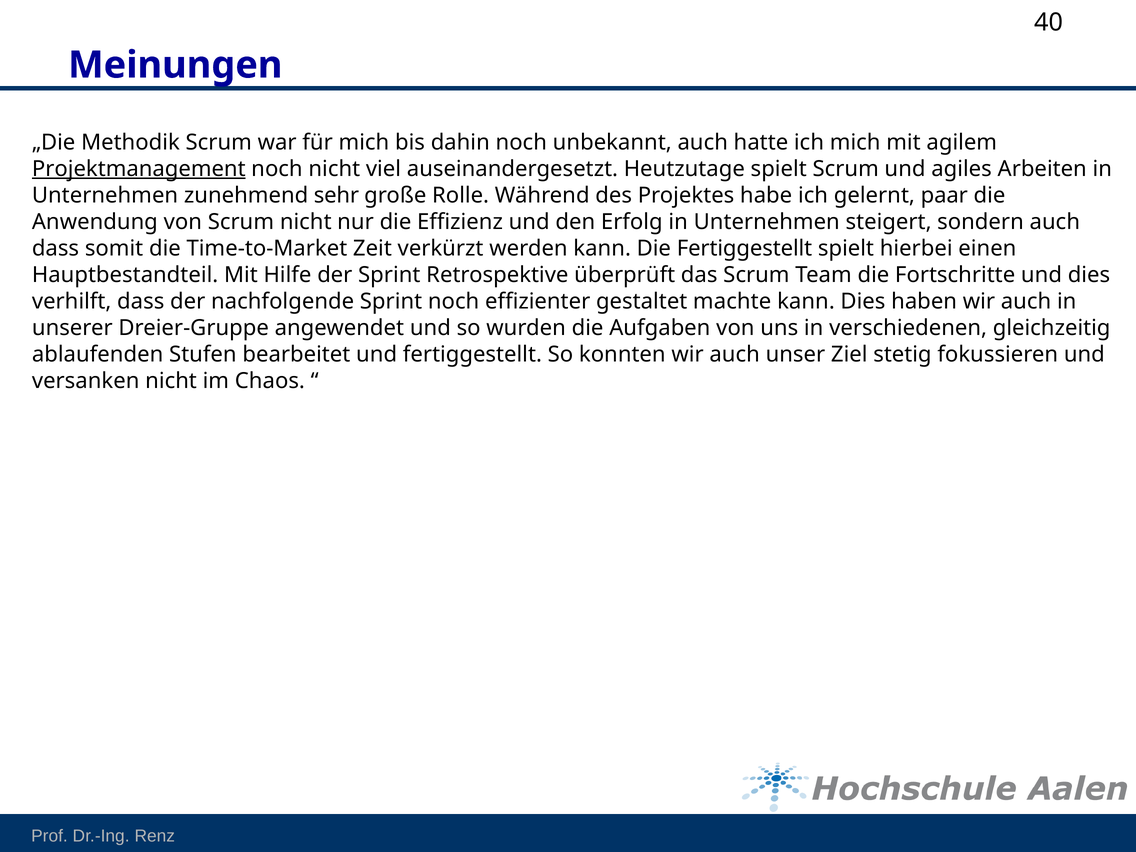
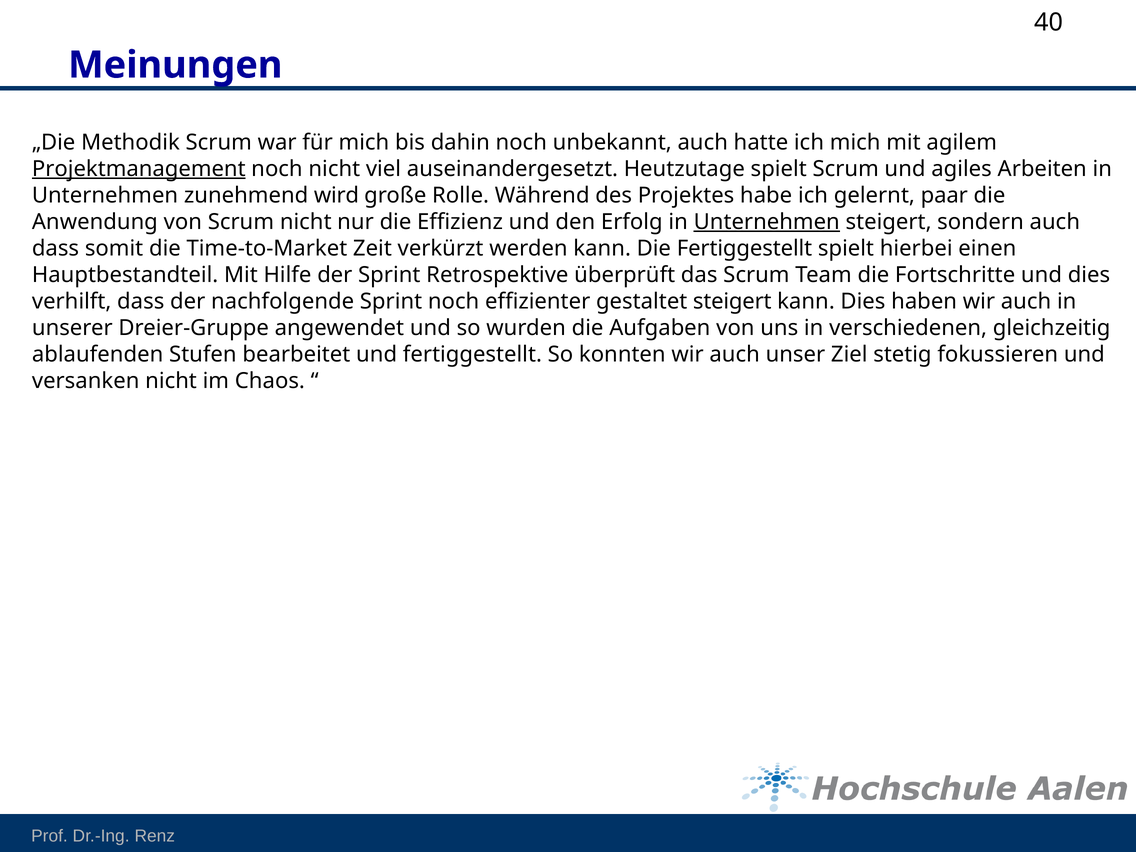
sehr: sehr -> wird (336, 195)
Unternehmen underline: none -> present (767, 222)
gestaltet machte: machte -> steigert (732, 301)
